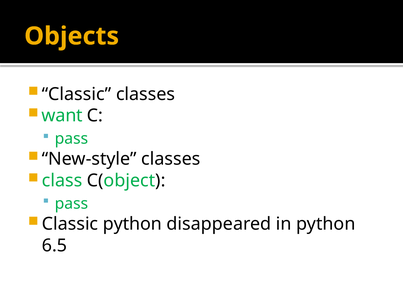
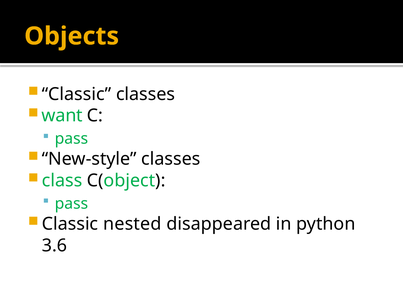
Classic python: python -> nested (132, 224)
6.5: 6.5 -> 3.6 (55, 246)
